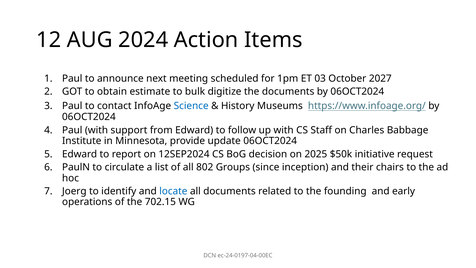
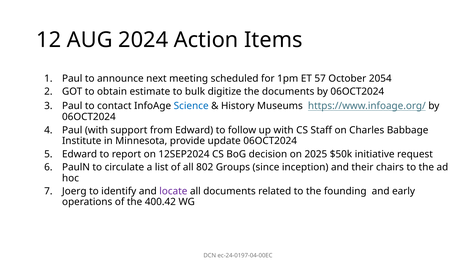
03: 03 -> 57 (320, 78)
2027: 2027 -> 2054 (380, 78)
locate colour: blue -> purple (173, 191)
702.15: 702.15 -> 400.42 (160, 202)
